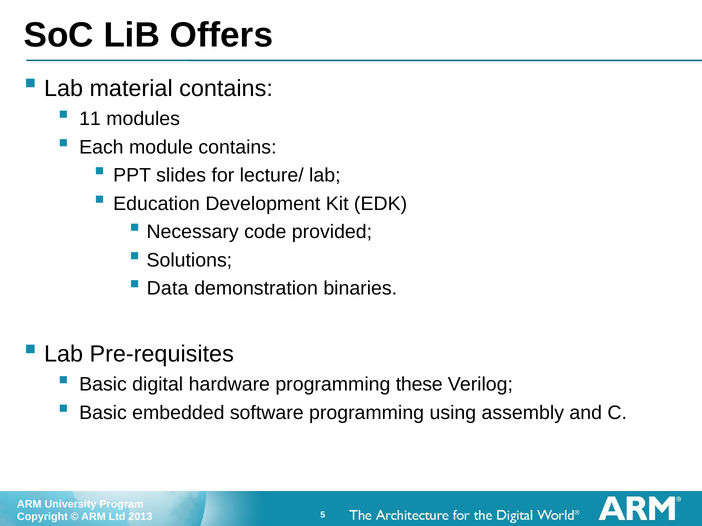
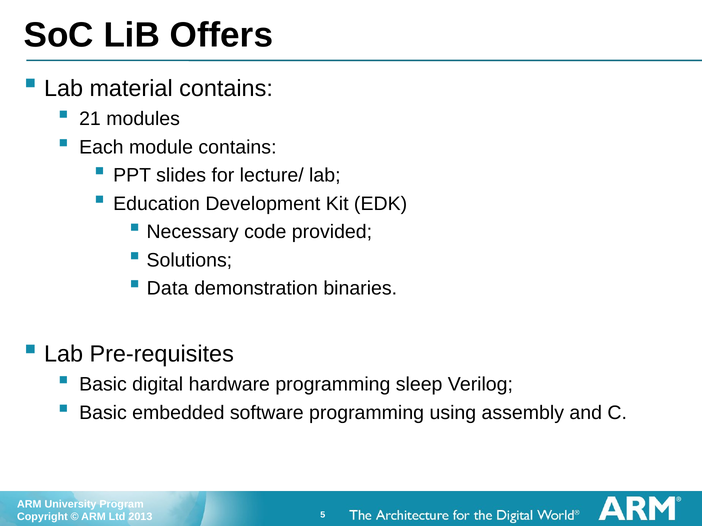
11: 11 -> 21 (90, 119)
these: these -> sleep (419, 385)
